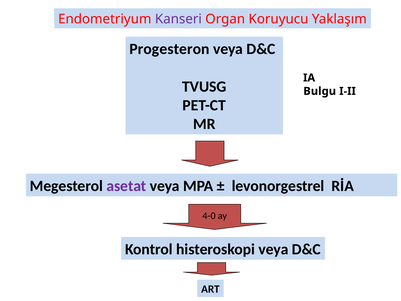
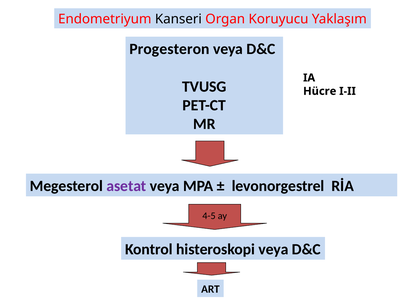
Kanseri colour: purple -> black (178, 19)
Bulgu: Bulgu -> Hücre (320, 91)
4-0: 4-0 -> 4-5 (209, 216)
